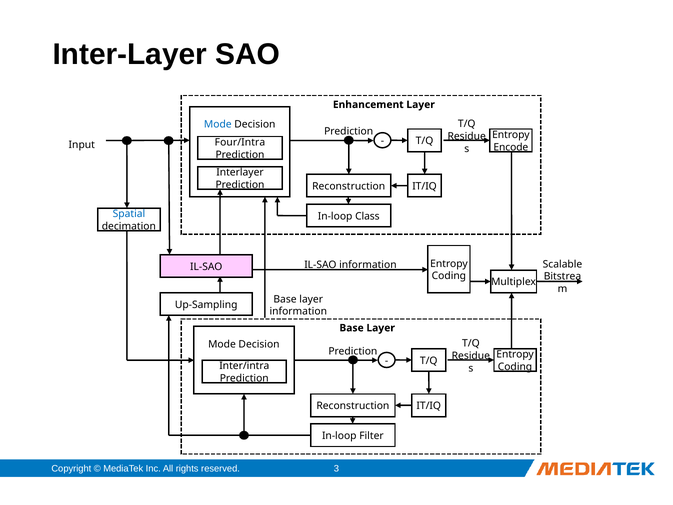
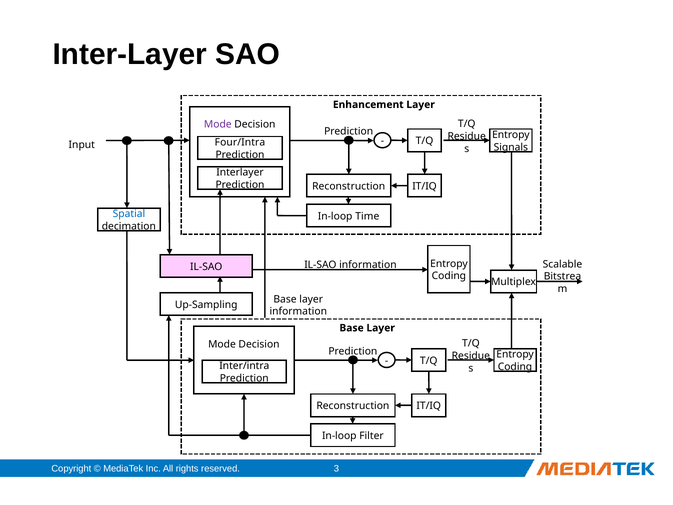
Mode colour: blue -> purple (218, 124)
Encode: Encode -> Signals (511, 147)
Class: Class -> Time (367, 216)
